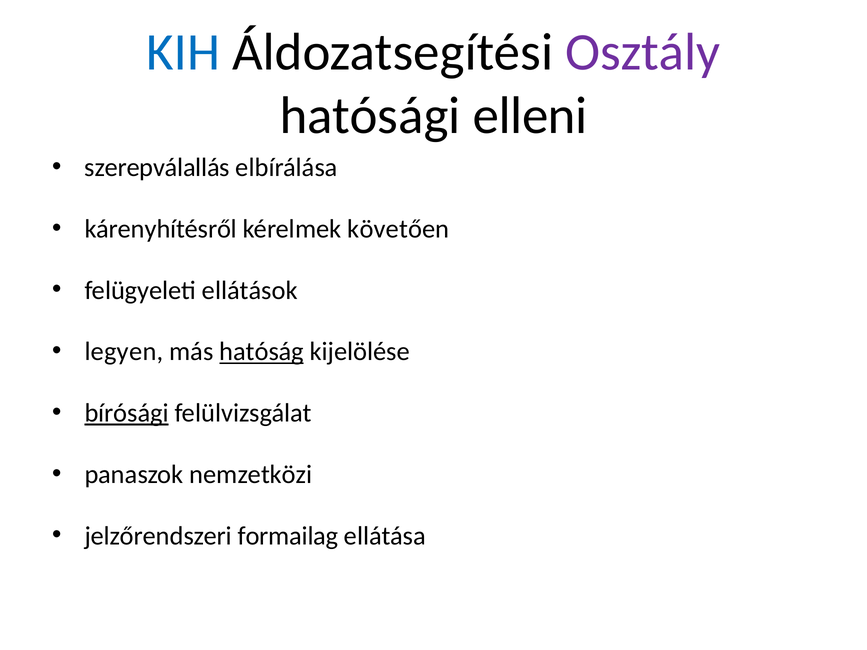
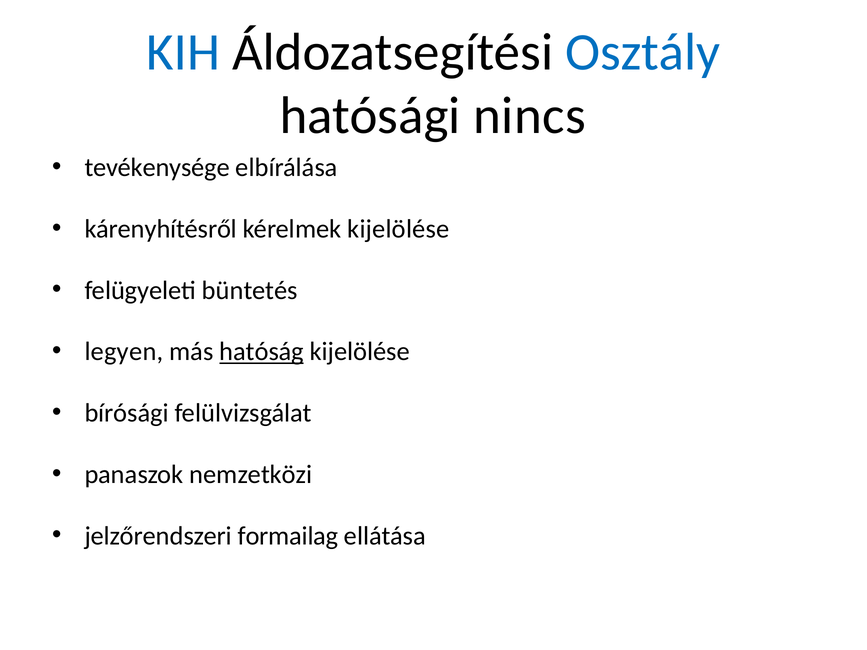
Osztály colour: purple -> blue (643, 52)
elleni: elleni -> nincs (530, 116)
szerepválallás: szerepválallás -> tevékenysége (157, 168)
kérelmek követően: követően -> kijelölése (398, 229)
ellátások: ellátások -> büntetés (250, 290)
bírósági underline: present -> none (127, 413)
